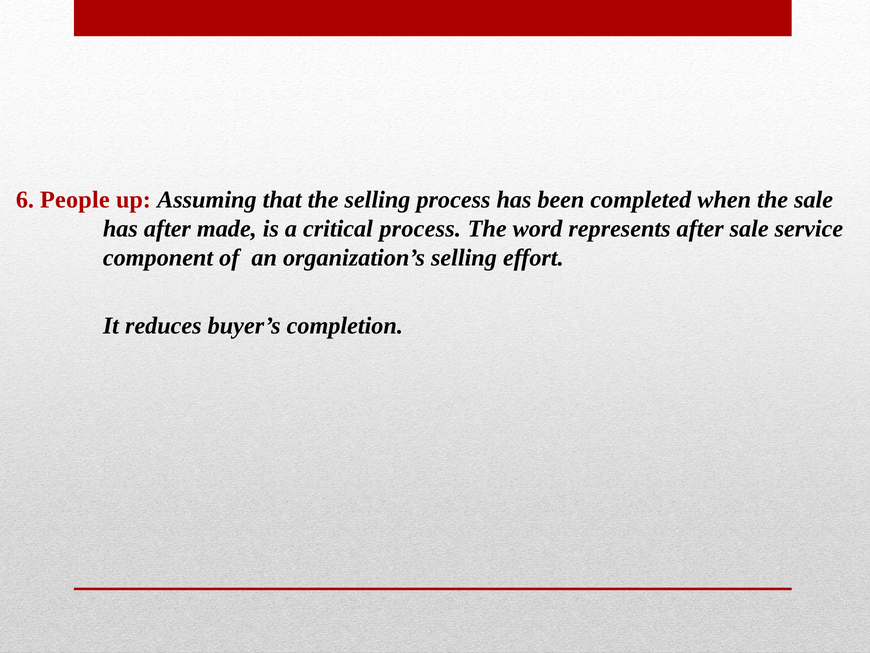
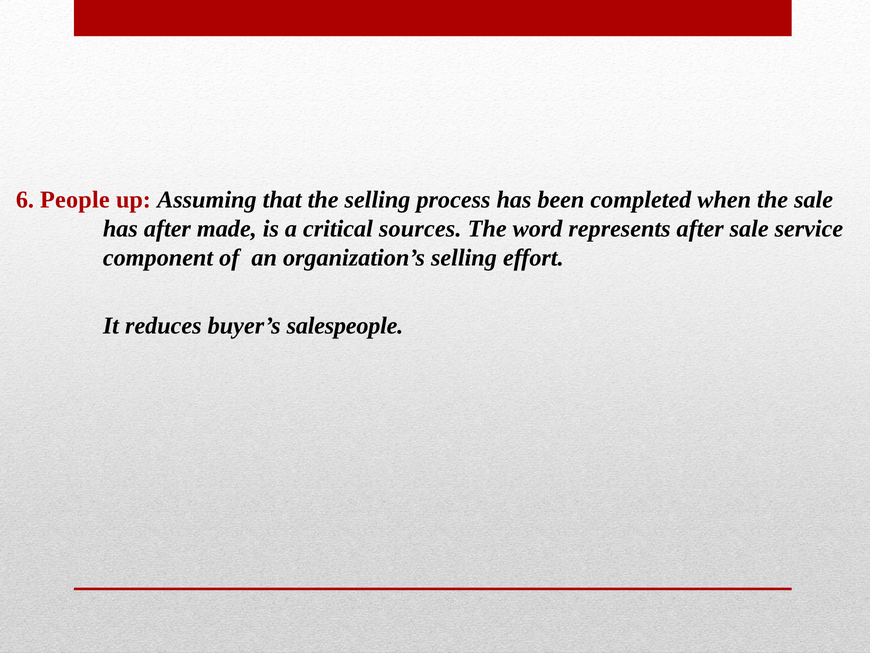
critical process: process -> sources (420, 229)
completion: completion -> salespeople (345, 326)
